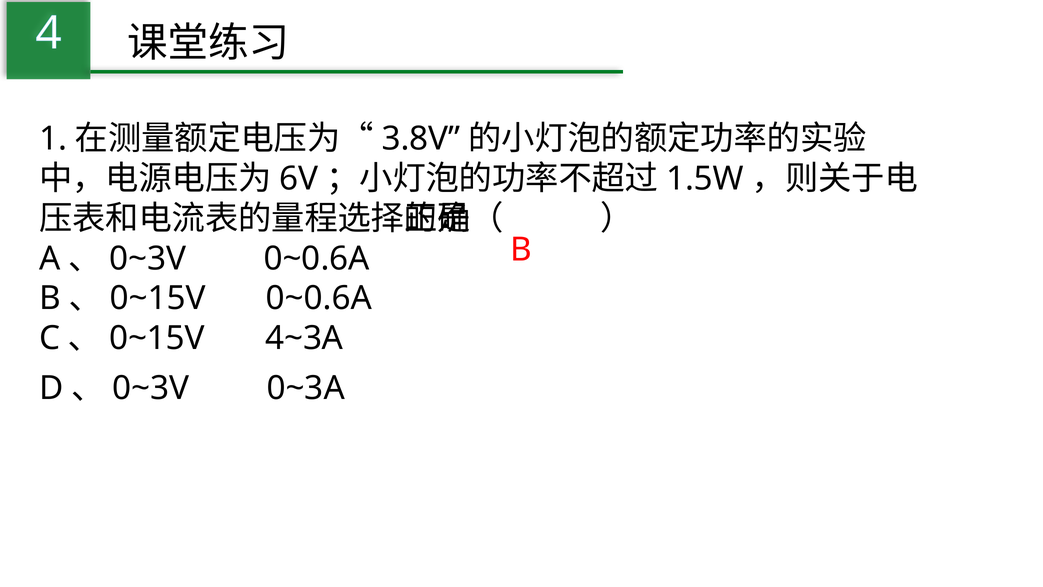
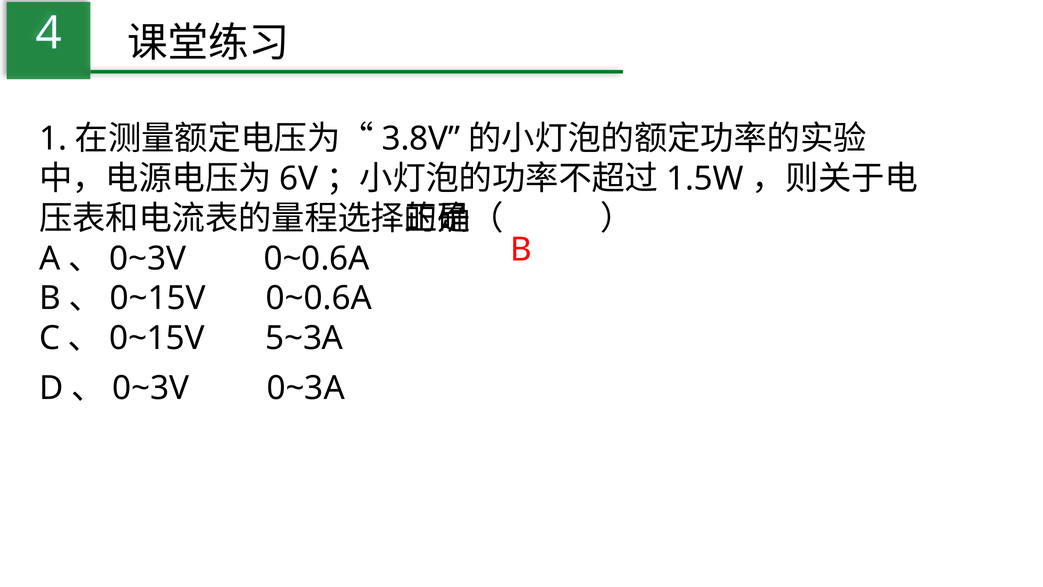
4~3A: 4~3A -> 5~3A (304, 338)
